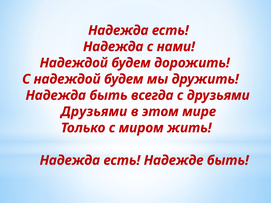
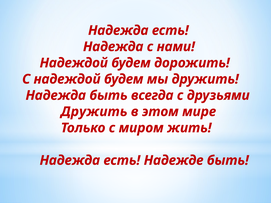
Друзьями: Друзьями -> Дружить (94, 112)
